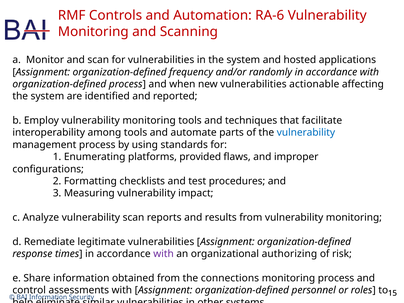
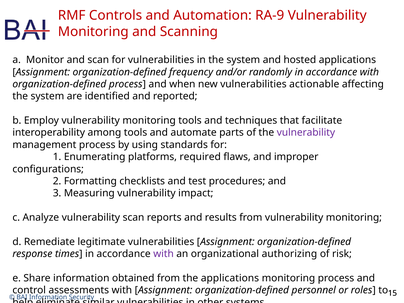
RA-6: RA-6 -> RA-9 (270, 15)
vulnerability colour: blue -> purple (306, 133)
provided: provided -> required (200, 157)
the connections: connections -> applications (230, 278)
